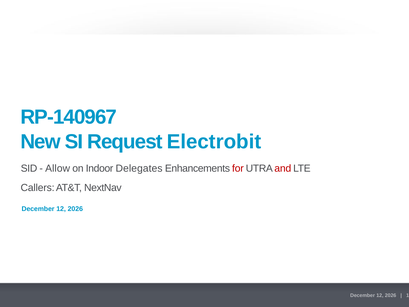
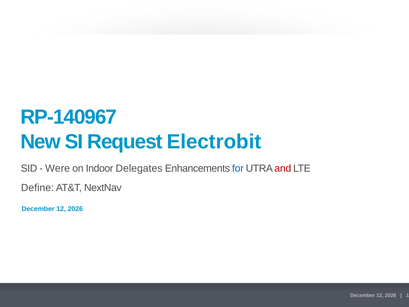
Allow: Allow -> Were (58, 168)
for colour: red -> blue (238, 168)
Callers: Callers -> Define (37, 188)
